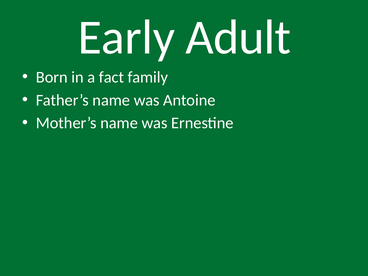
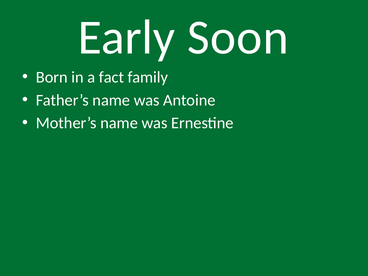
Adult: Adult -> Soon (238, 37)
